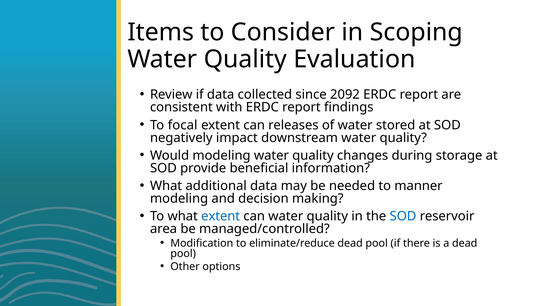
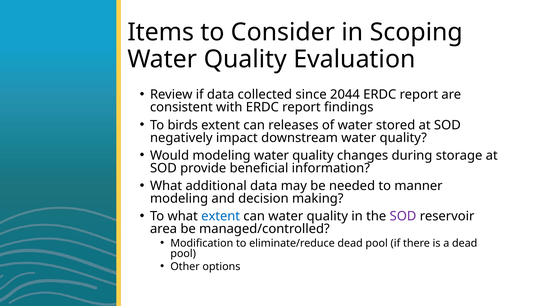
2092: 2092 -> 2044 (345, 95)
focal: focal -> birds (183, 125)
SOD colour: blue -> purple (403, 216)
